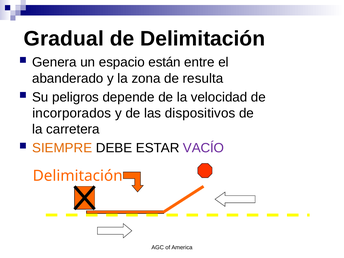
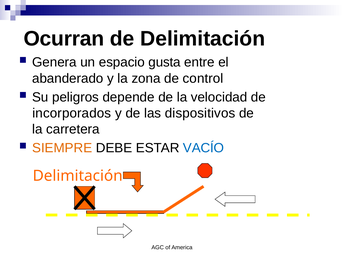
Gradual: Gradual -> Ocurran (64, 39)
están: están -> gusta (165, 62)
resulta: resulta -> control (203, 78)
VACÍO colour: purple -> blue (204, 148)
